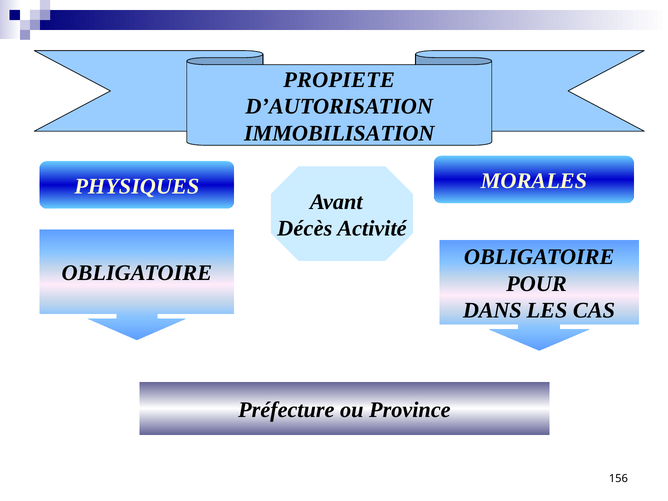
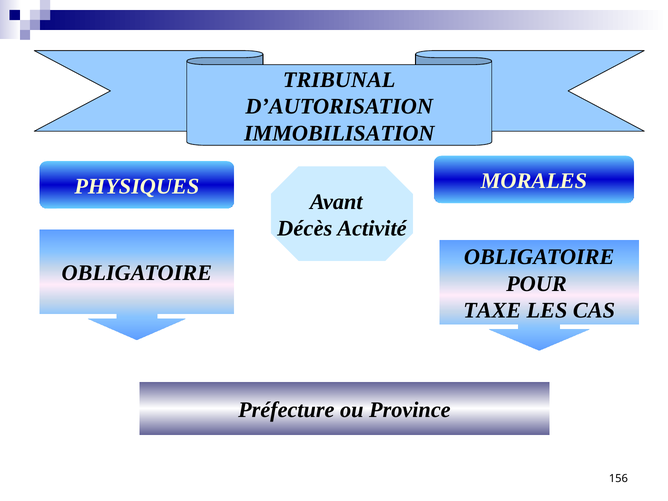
PROPIETE: PROPIETE -> TRIBUNAL (339, 80)
DANS: DANS -> TAXE (492, 310)
